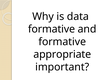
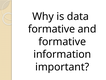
appropriate: appropriate -> information (62, 54)
